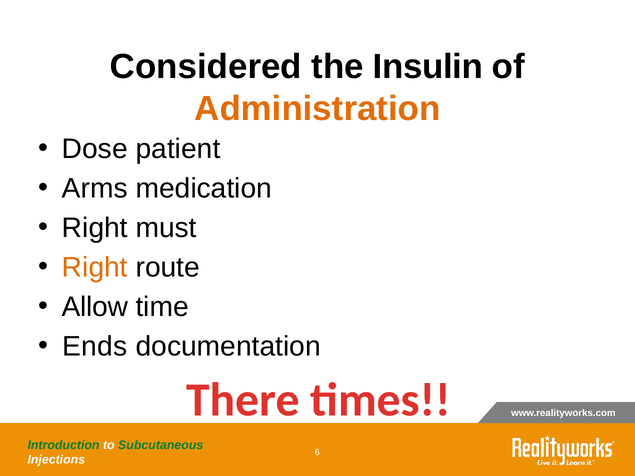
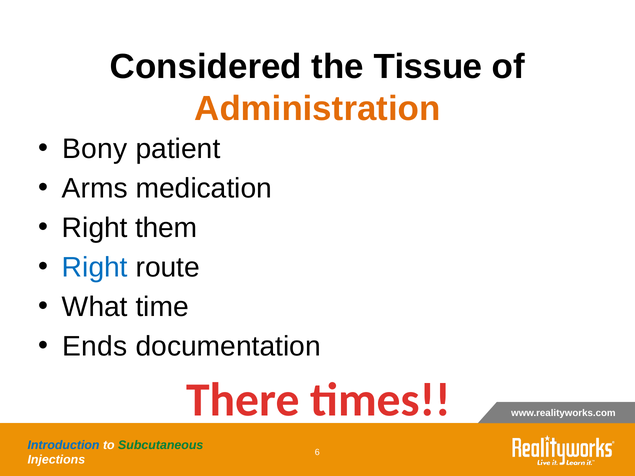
Insulin: Insulin -> Tissue (428, 67)
Dose: Dose -> Bony (95, 149)
must: must -> them (166, 228)
Right colour: orange -> blue (95, 268)
Allow: Allow -> What (95, 307)
Introduction colour: green -> blue (64, 445)
